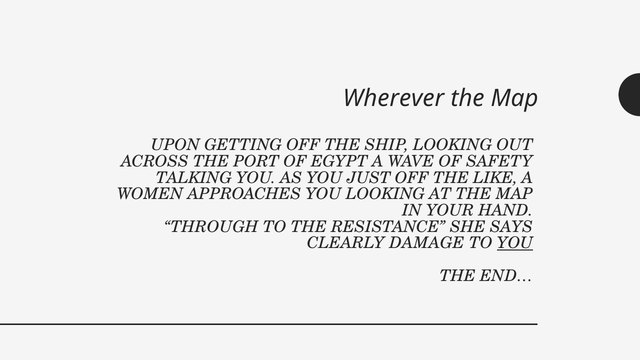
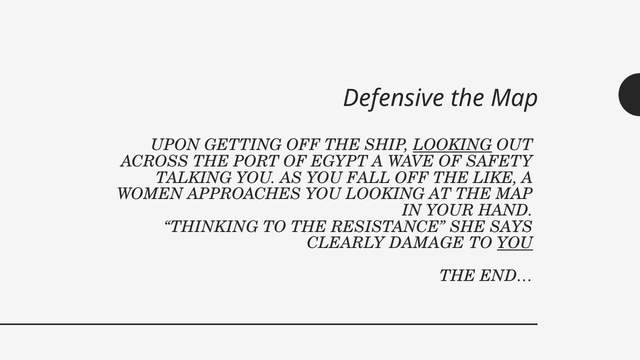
Wherever: Wherever -> Defensive (394, 98)
LOOKING underline: none -> present (453, 145)
JUST: JUST -> FALL (369, 178)
THROUGH: THROUGH -> THINKING (211, 227)
